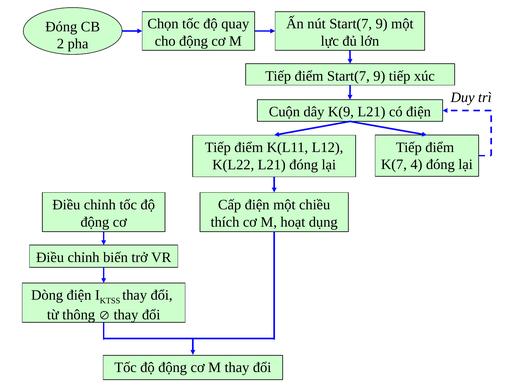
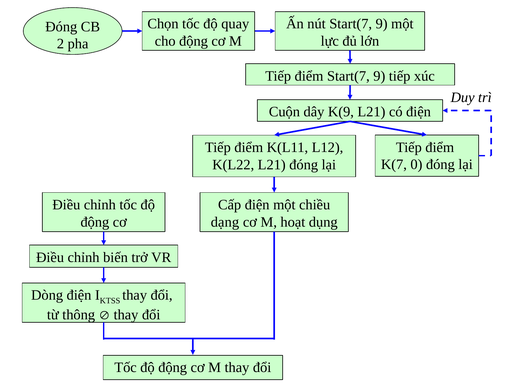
4: 4 -> 0 (416, 164)
thích: thích -> dạng (225, 222)
